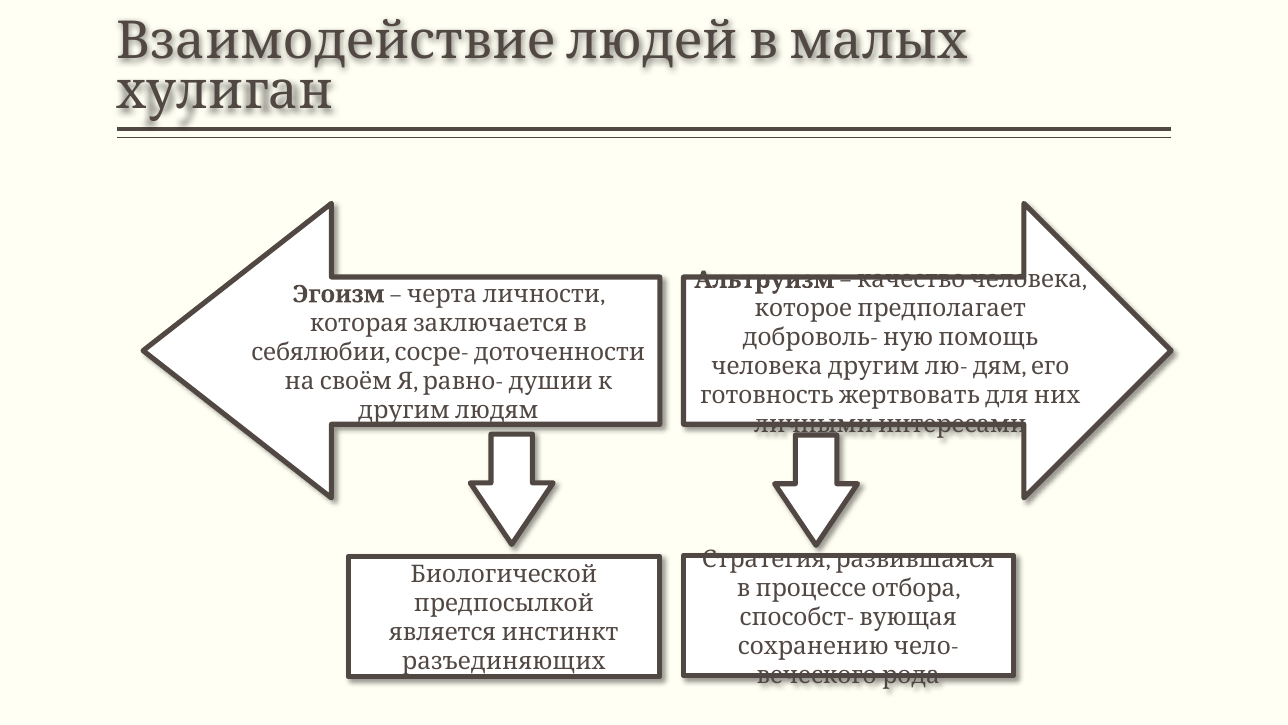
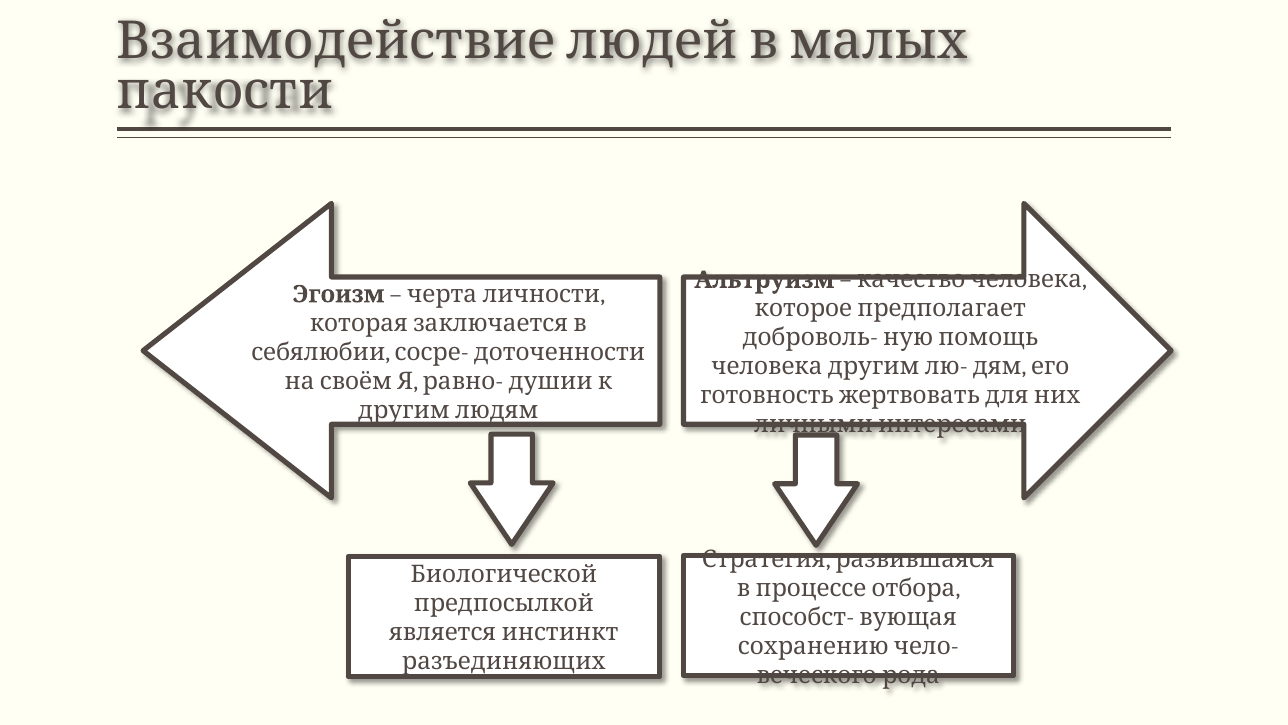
хулиган: хулиган -> пакости (225, 92)
